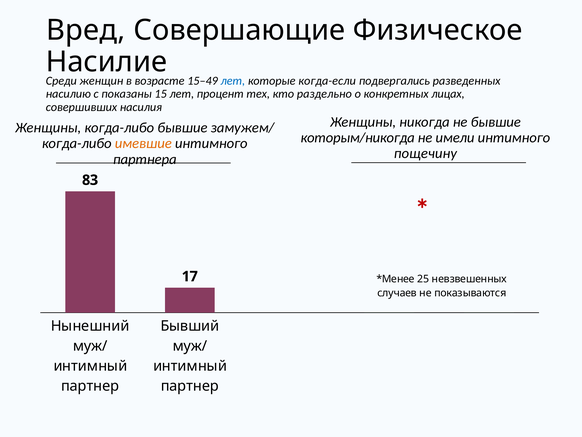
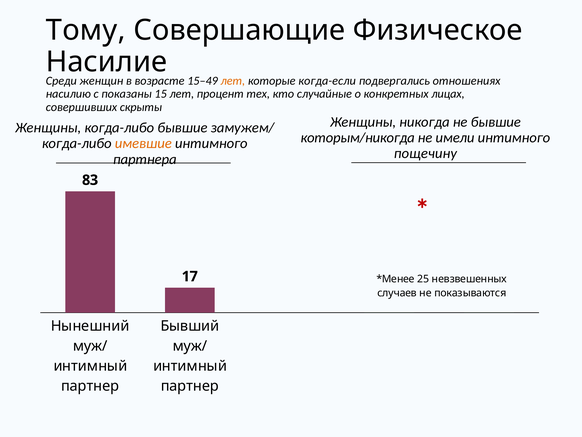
Вред: Вред -> Тому (86, 30)
лет colour: blue -> orange (233, 81)
разведенных: разведенных -> отношениях (467, 81)
раздельно: раздельно -> случайные (324, 94)
насилия: насилия -> скрыты (141, 107)
